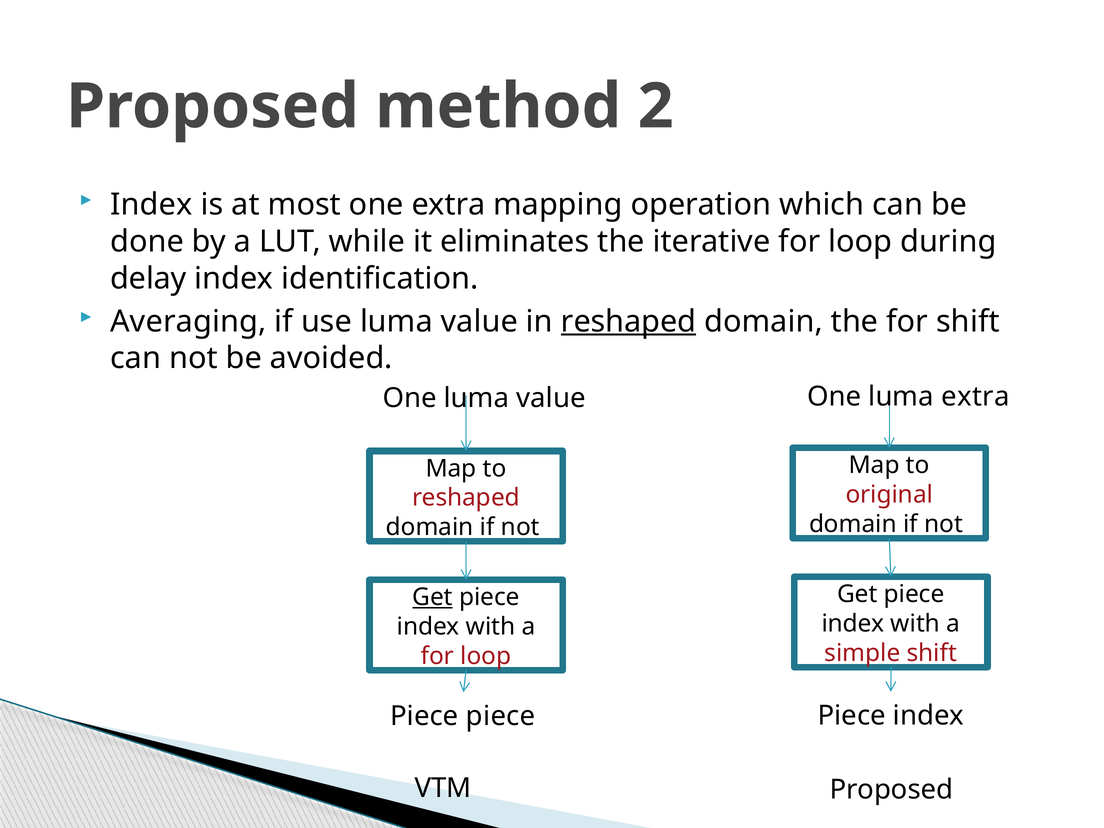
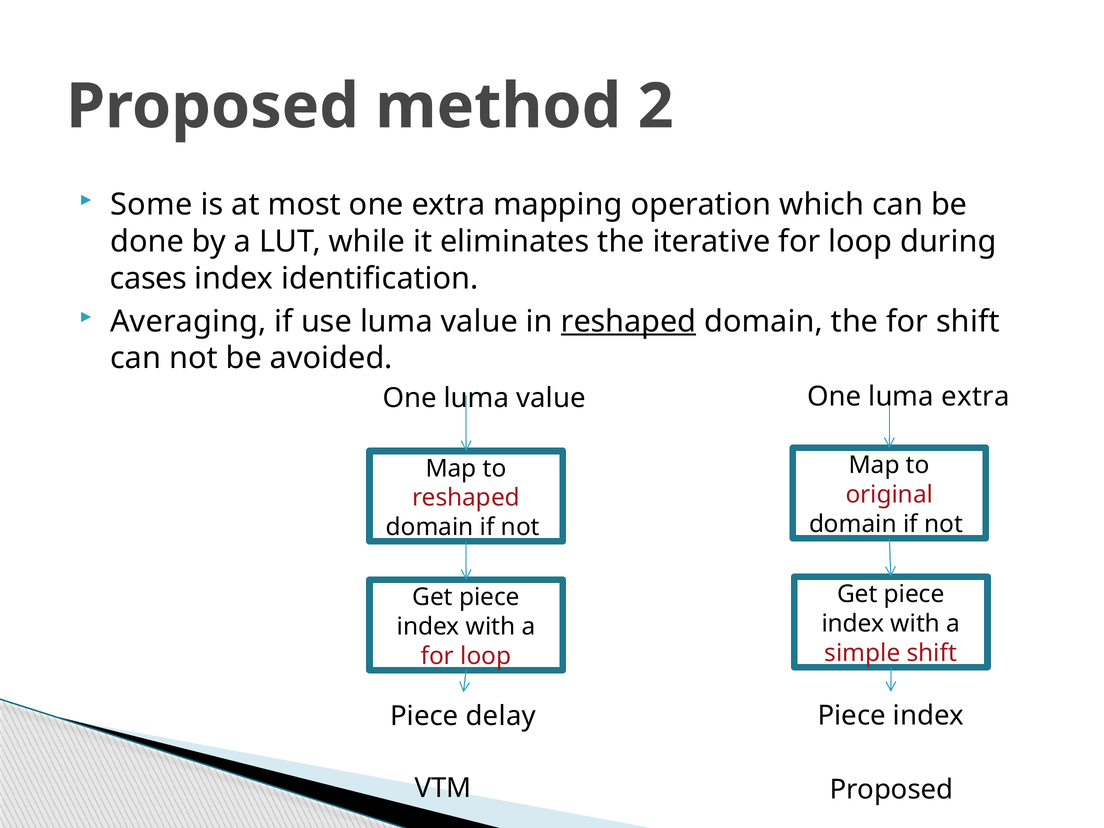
Index: Index -> Some (151, 205)
delay: delay -> cases (148, 278)
Get underline: present -> none (433, 597)
piece: piece -> delay (501, 716)
